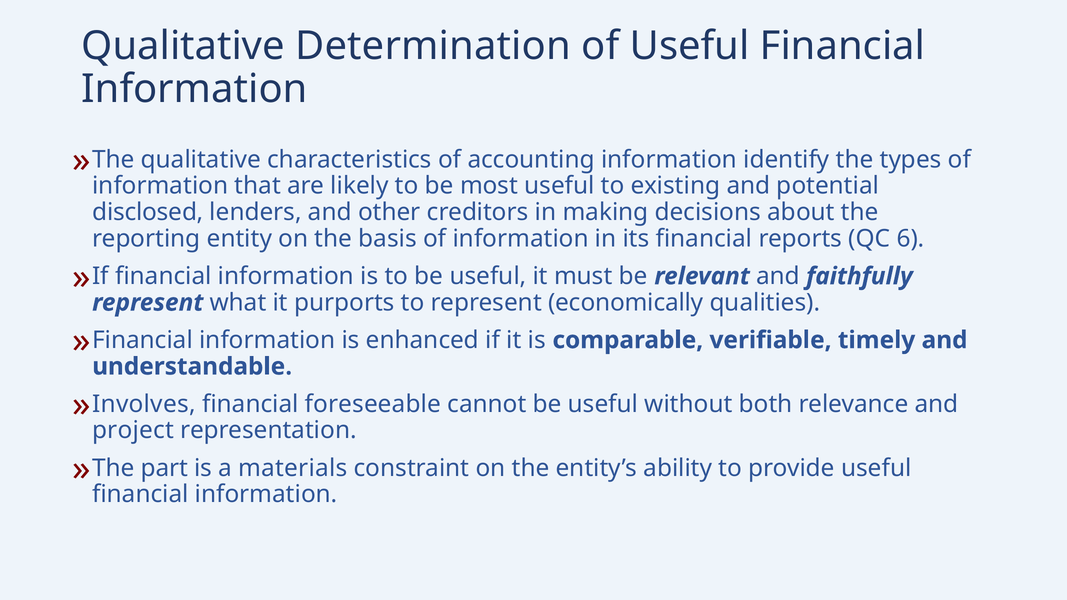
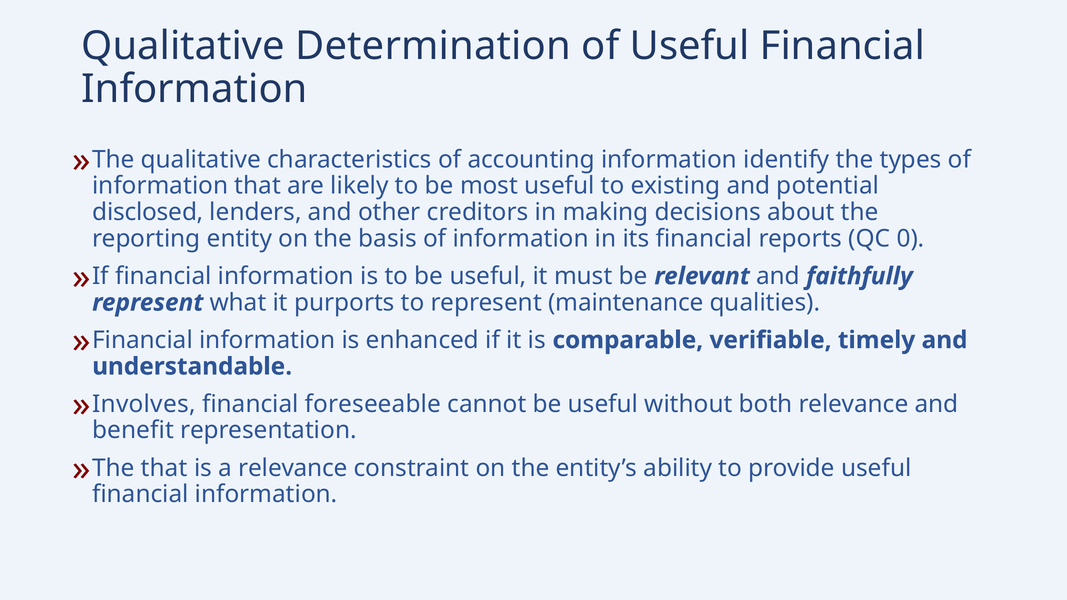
6: 6 -> 0 (911, 239)
economically: economically -> maintenance (626, 303)
project: project -> benefit (133, 431)
The part: part -> that (164, 468)
a materials: materials -> relevance (293, 468)
